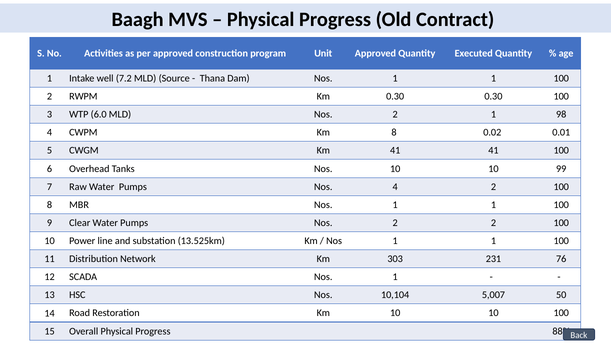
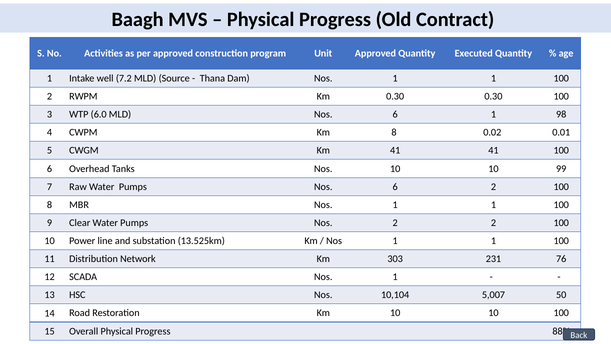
MLD Nos 2: 2 -> 6 (395, 114)
Pumps Nos 4: 4 -> 6 (395, 187)
